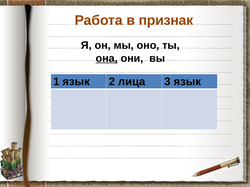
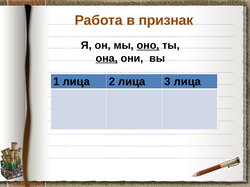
оно underline: none -> present (148, 46)
1 язык: язык -> лица (76, 82)
3 язык: язык -> лица (187, 82)
